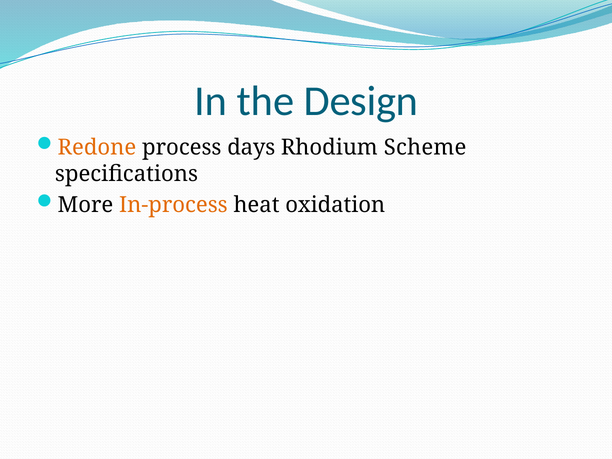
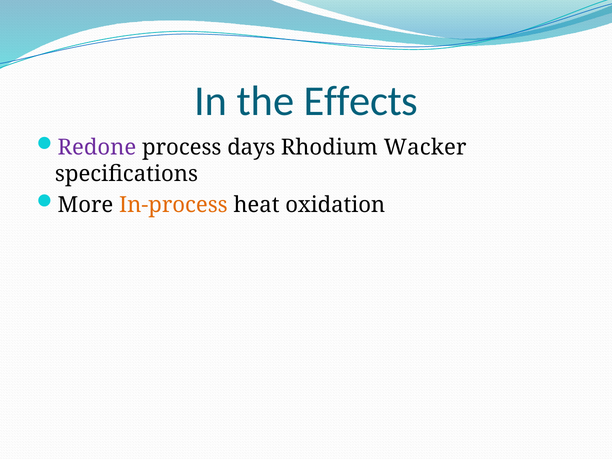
Design: Design -> Effects (361, 101)
Redone colour: orange -> purple (97, 147)
Scheme: Scheme -> Wacker (425, 147)
